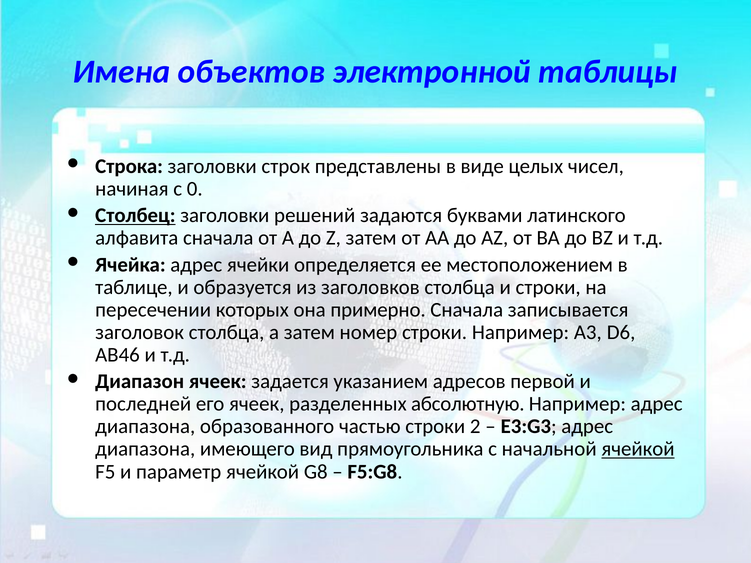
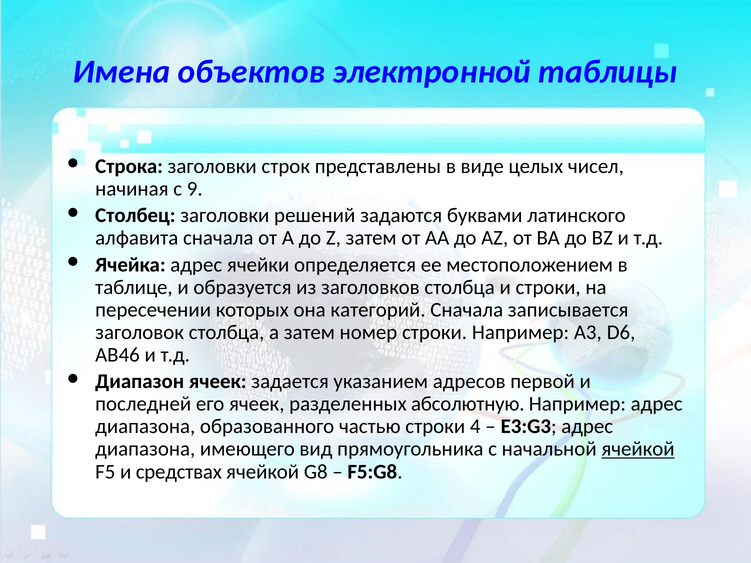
0: 0 -> 9 (195, 189)
Столбец underline: present -> none (135, 216)
примерно: примерно -> категорий (378, 310)
2: 2 -> 4 (475, 427)
параметр: параметр -> средствах (179, 472)
